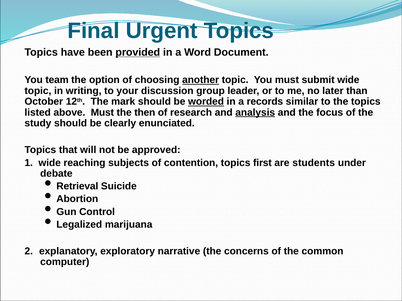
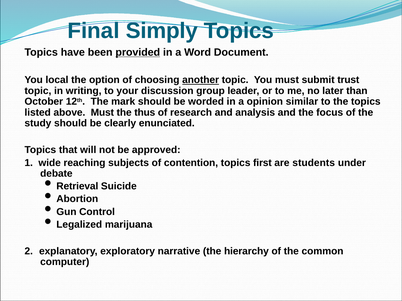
Urgent: Urgent -> Simply (162, 31)
team: team -> local (57, 80)
submit wide: wide -> trust (348, 80)
worded underline: present -> none (206, 102)
records: records -> opinion (265, 102)
then: then -> thus (145, 113)
analysis underline: present -> none (255, 113)
concerns: concerns -> hierarchy (246, 252)
